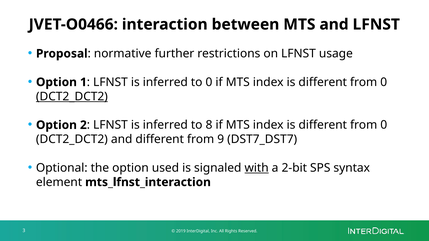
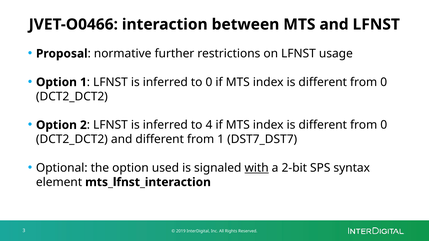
DCT2_DCT2 underline: present -> none (72, 97)
8: 8 -> 4 (209, 125)
from 9: 9 -> 1 (221, 139)
